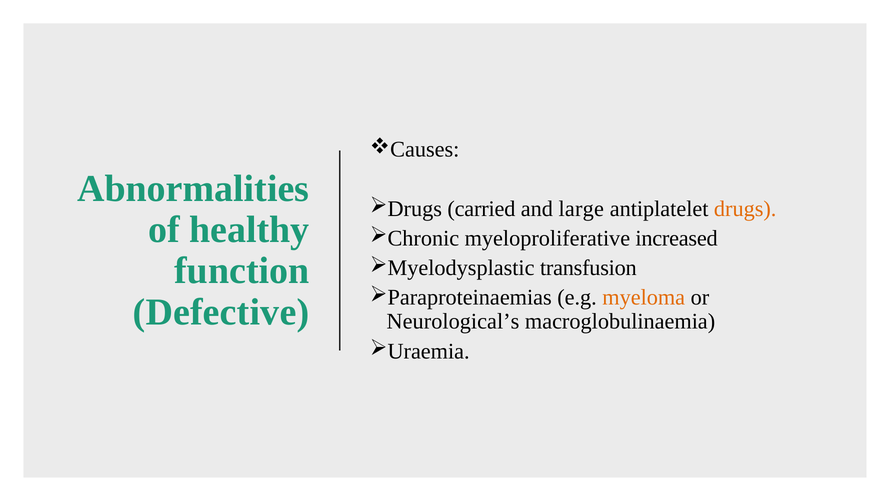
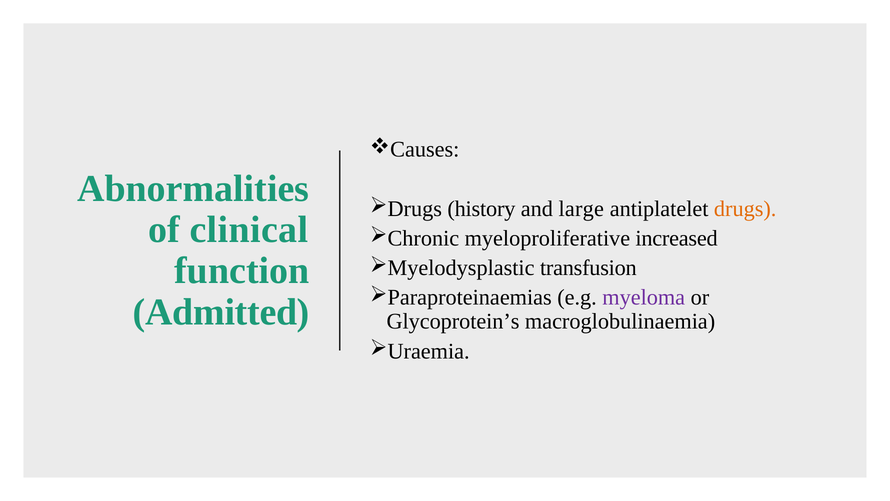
carried: carried -> history (481, 209)
healthy: healthy -> clinical (249, 230)
myeloma colour: orange -> purple (644, 297)
Defective: Defective -> Admitted (221, 312)
Neurological’s: Neurological’s -> Glycoprotein’s (453, 321)
